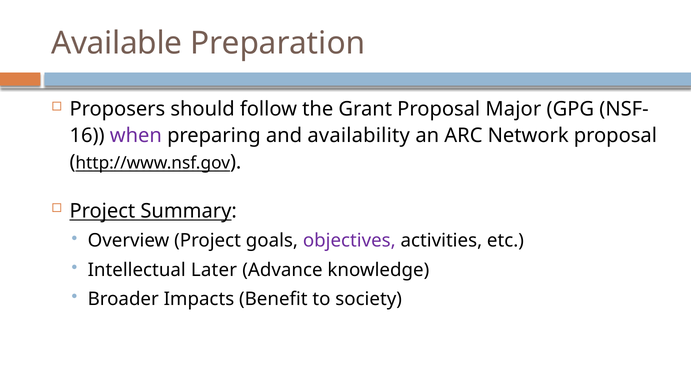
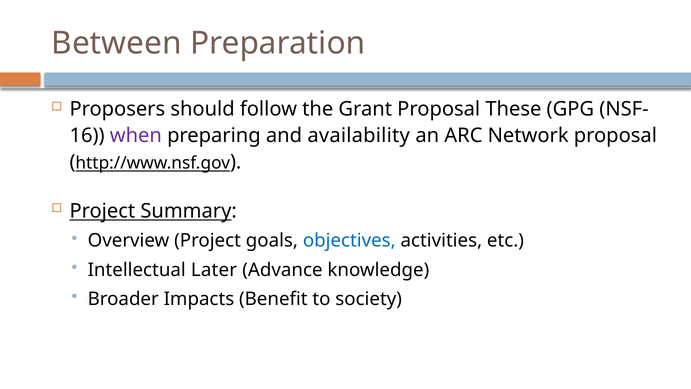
Available: Available -> Between (117, 43)
Major: Major -> These (513, 109)
objectives colour: purple -> blue (349, 241)
